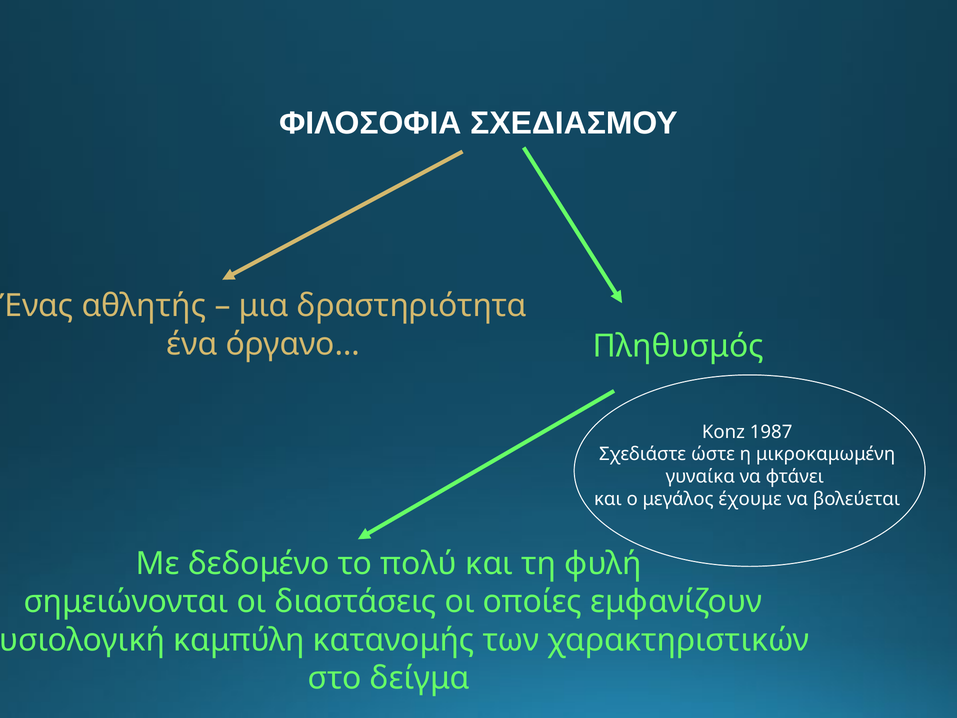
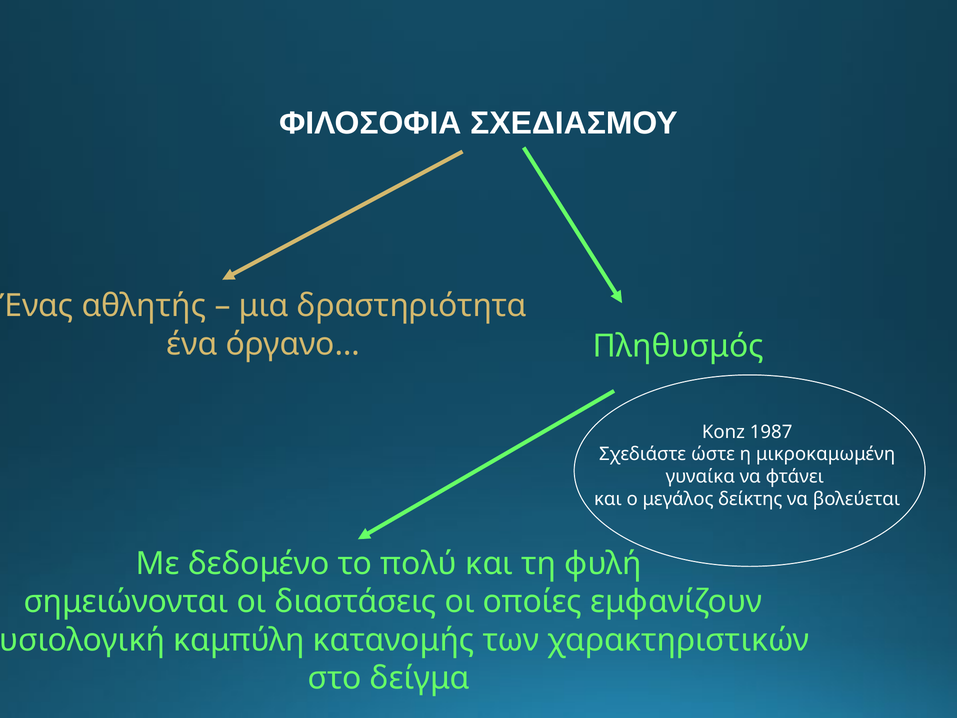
έχουμε: έχουμε -> δείκτης (750, 499)
